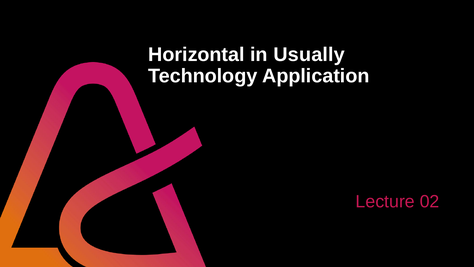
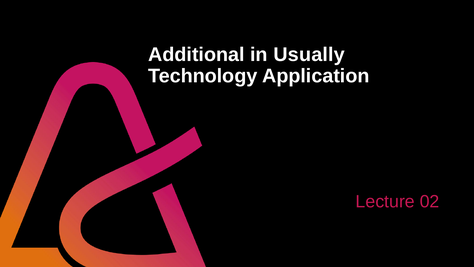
Horizontal: Horizontal -> Additional (196, 54)
